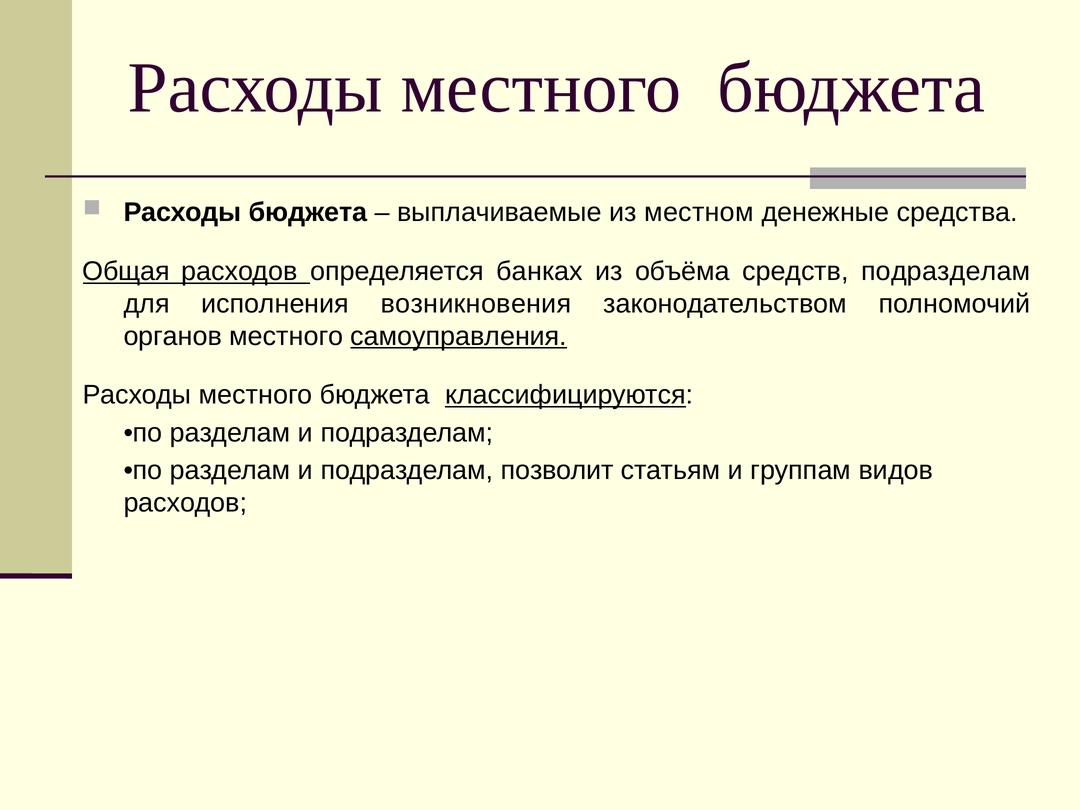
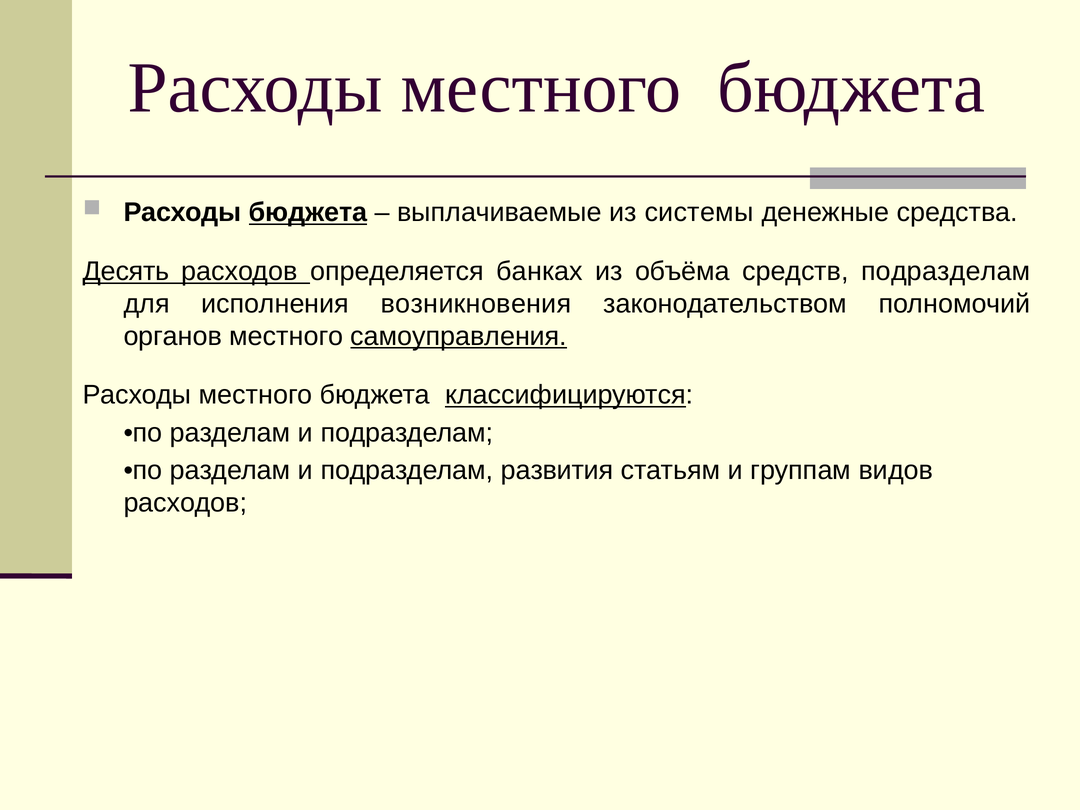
бюджета underline: none -> present (308, 212)
местном: местном -> системы (699, 212)
Общая: Общая -> Десять (126, 271)
позволит: позволит -> развития (557, 471)
